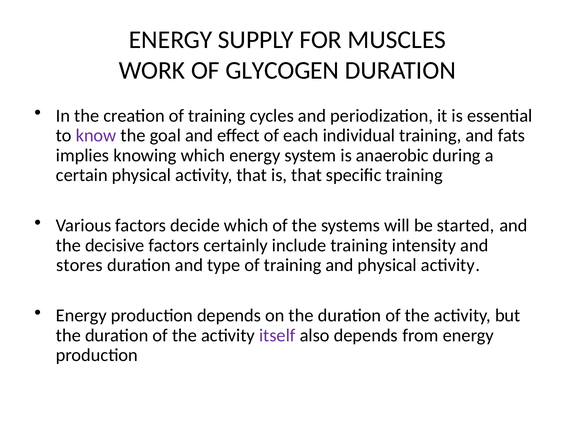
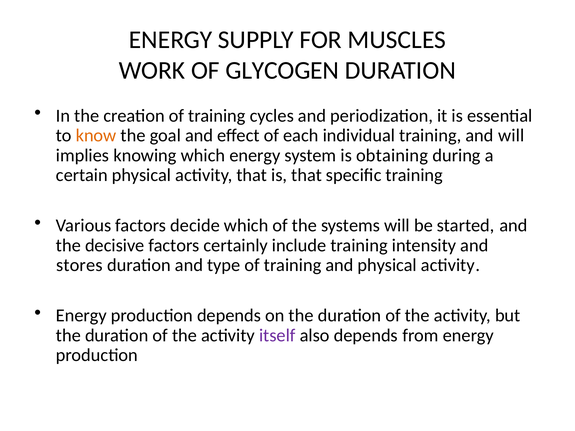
know colour: purple -> orange (96, 136)
and fats: fats -> will (511, 136)
anaerobic: anaerobic -> obtaining (392, 155)
